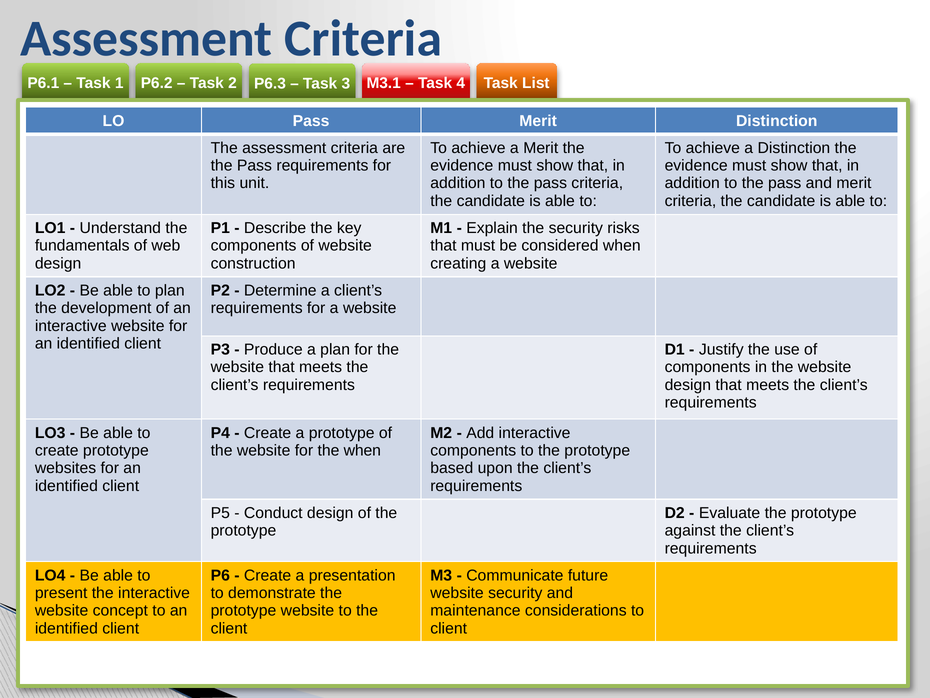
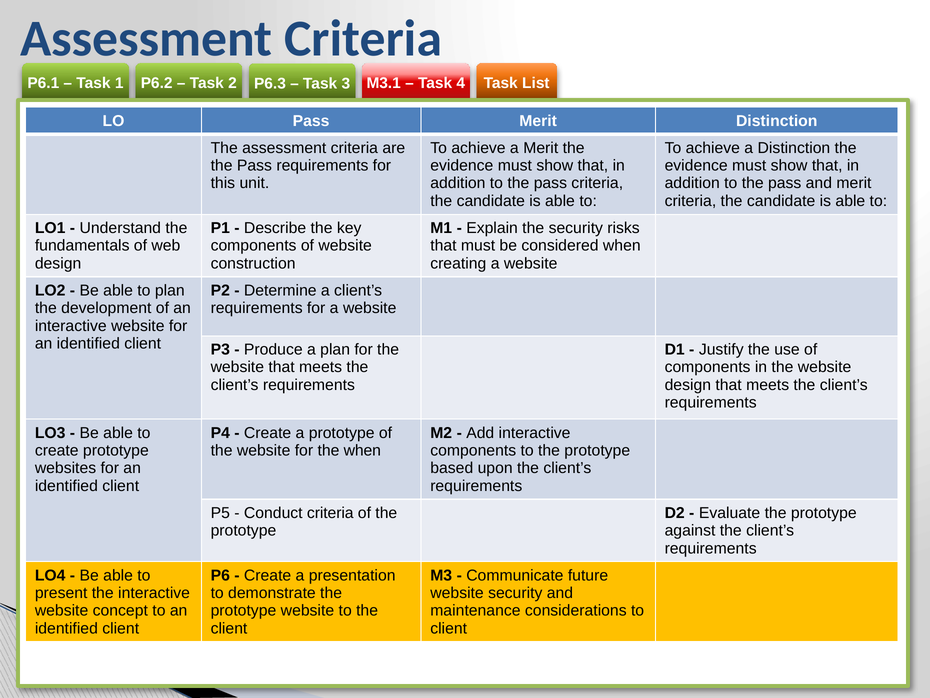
Conduct design: design -> criteria (330, 513)
